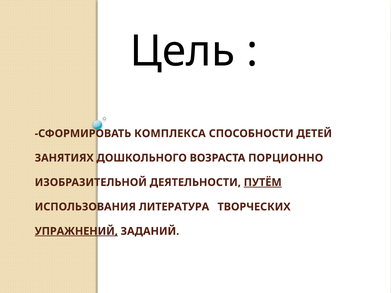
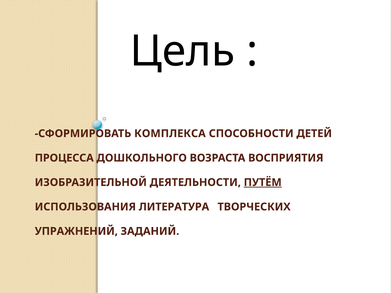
ЗАНЯТИЯХ: ЗАНЯТИЯХ -> ПРОЦЕССА (64, 158)
ПОРЦИОННО: ПОРЦИОННО -> ВОСПРИЯТИЯ (286, 158)
УПРАЖНЕНИЙ underline: present -> none (76, 231)
